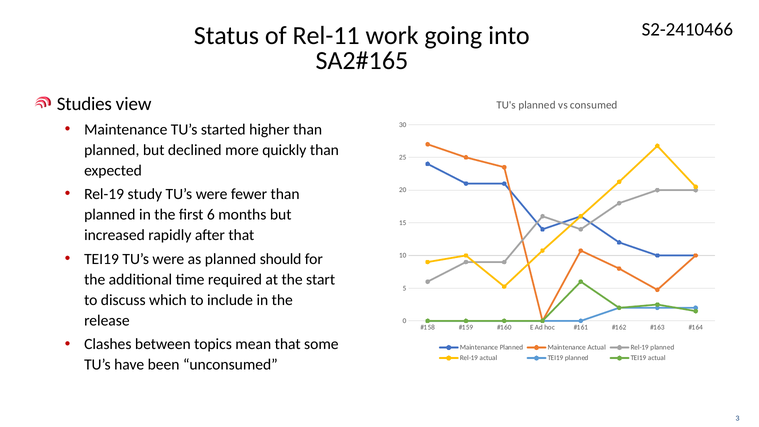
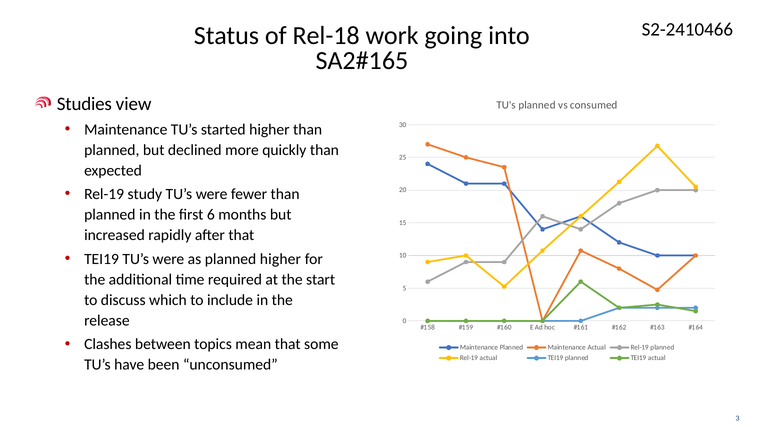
Rel-11: Rel-11 -> Rel-18 (326, 35)
planned should: should -> higher (280, 259)
